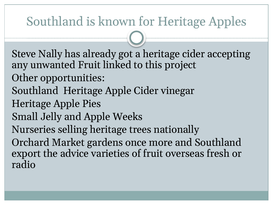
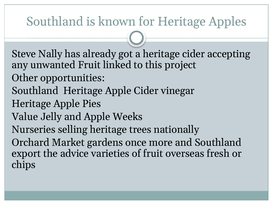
Small: Small -> Value (25, 117)
radio: radio -> chips (24, 164)
